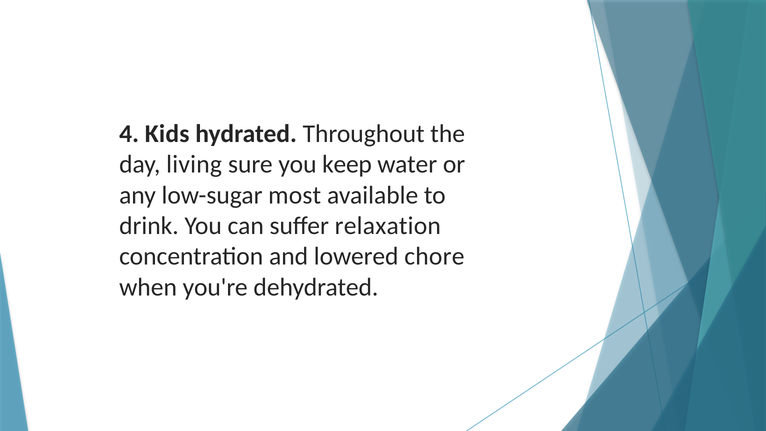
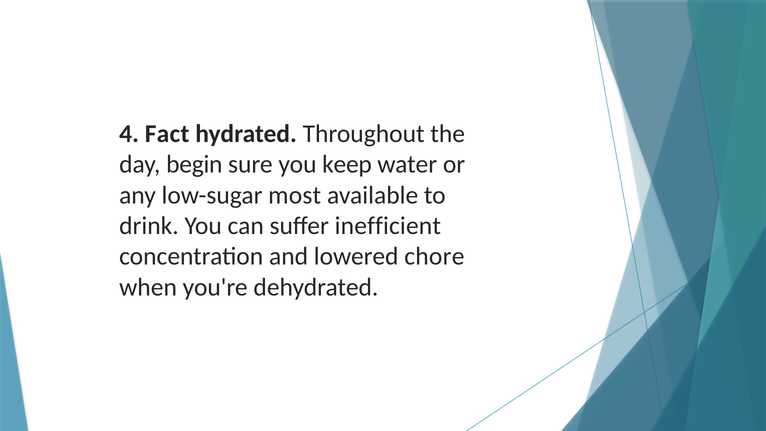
Kids: Kids -> Fact (167, 134)
living: living -> begin (194, 164)
relaxation: relaxation -> inefficient (388, 226)
